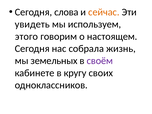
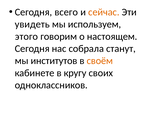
слова: слова -> всего (66, 12)
жизнь: жизнь -> станут (121, 49)
земельных: земельных -> институтов (54, 61)
своём colour: purple -> orange (100, 61)
